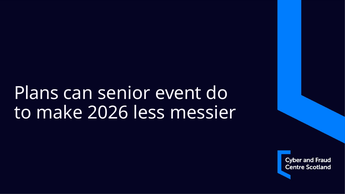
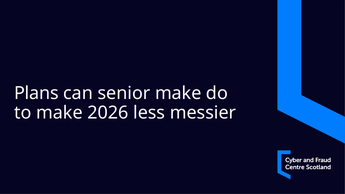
senior event: event -> make (178, 93)
